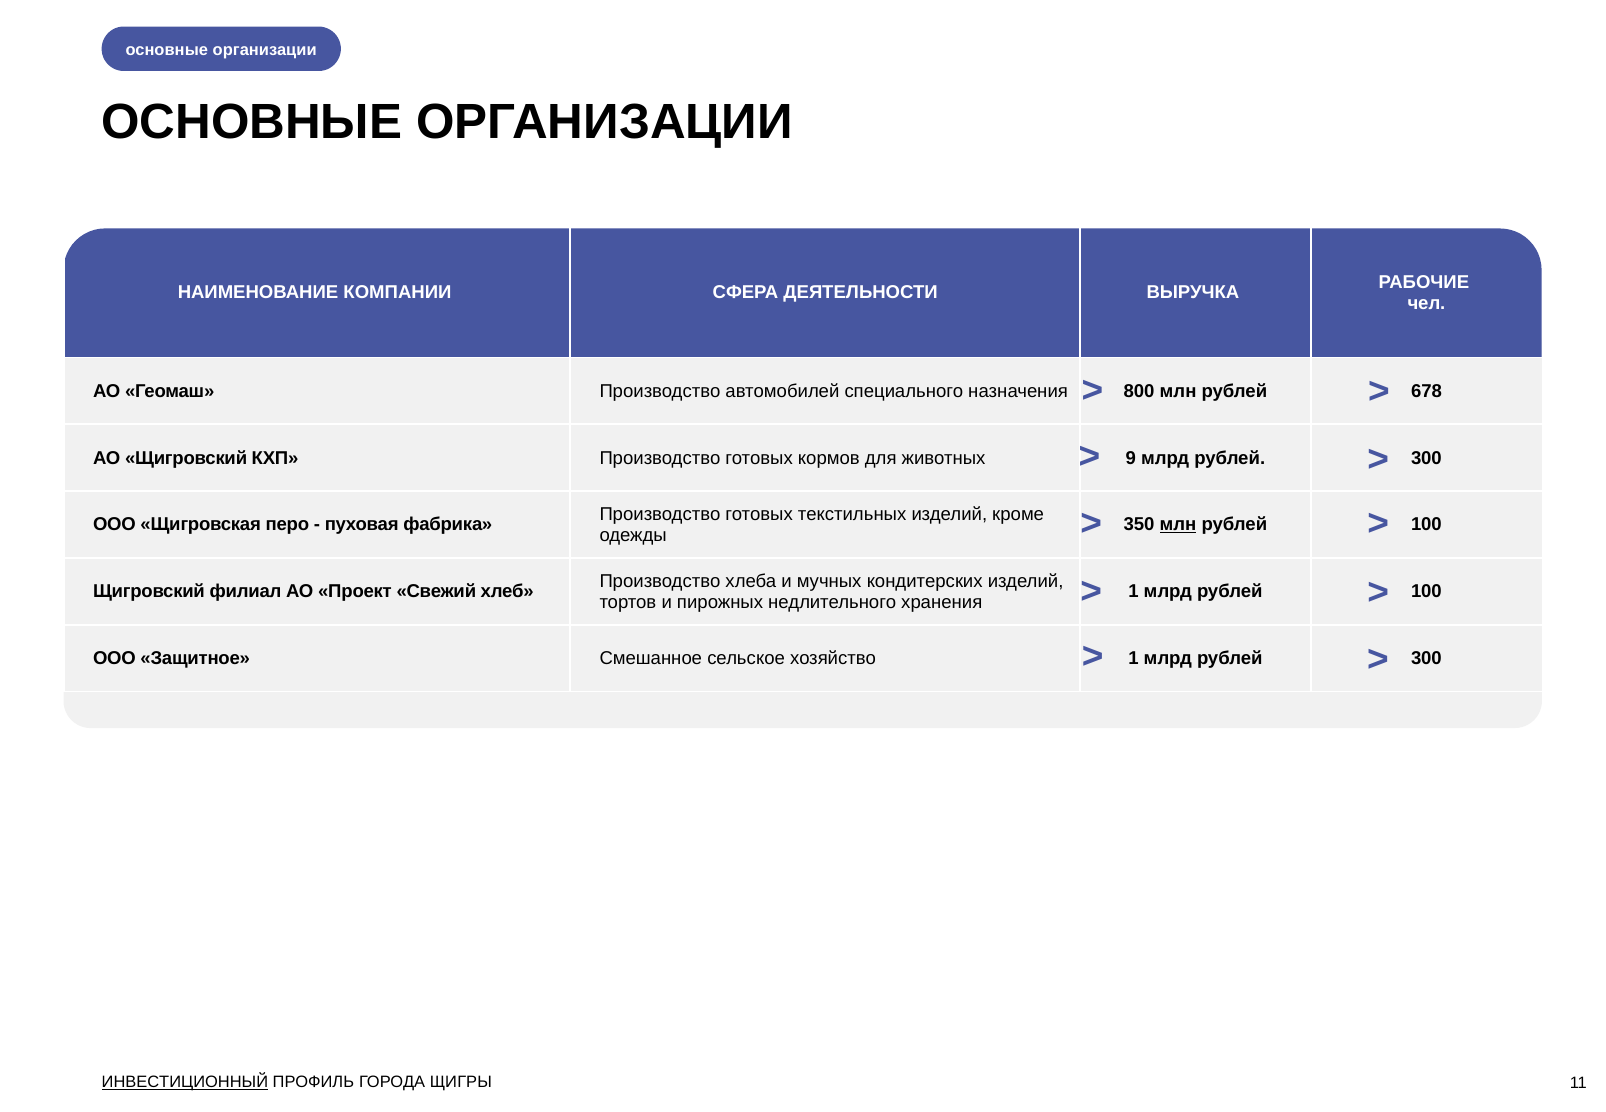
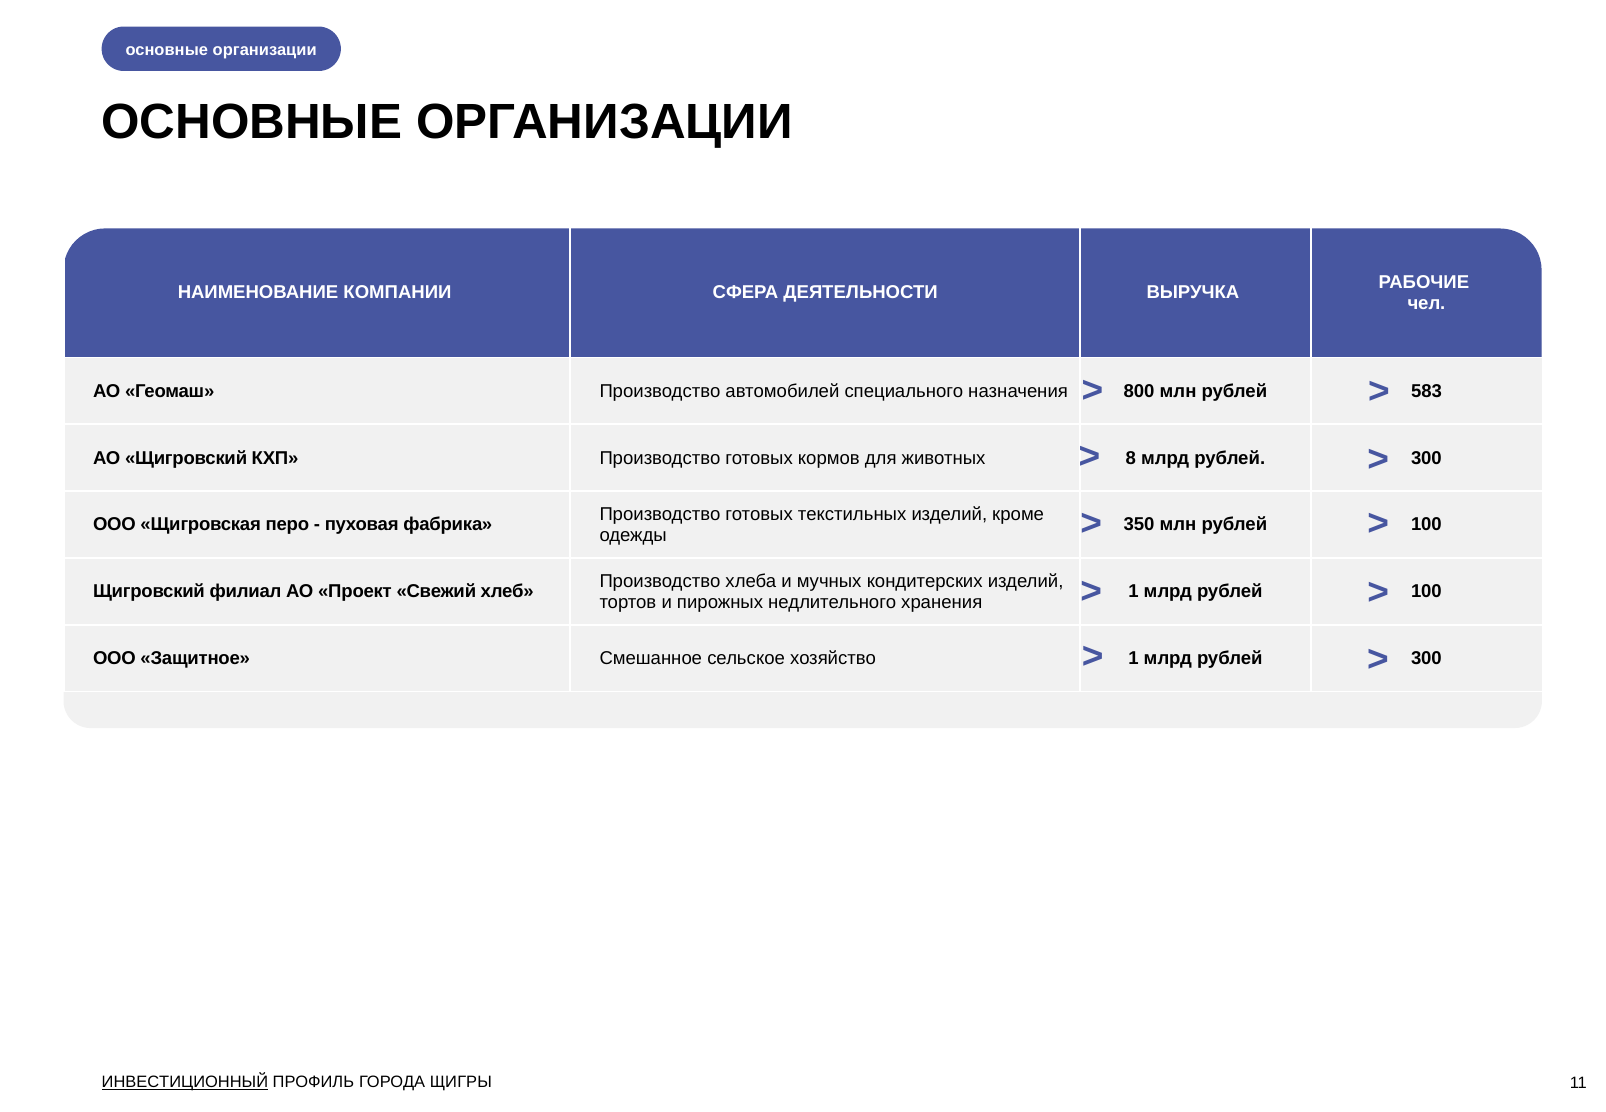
678: 678 -> 583 (1426, 391)
9: 9 -> 8 (1131, 458)
млн underline: present -> none (1178, 525)
